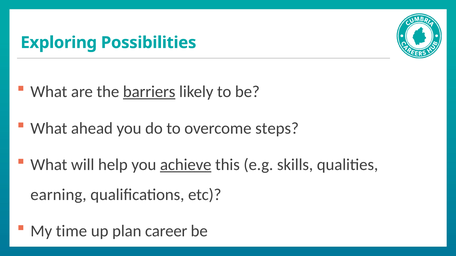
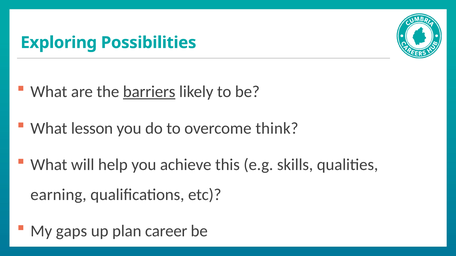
ahead: ahead -> lesson (92, 129)
steps: steps -> think (277, 129)
achieve underline: present -> none (186, 165)
time: time -> gaps (71, 232)
